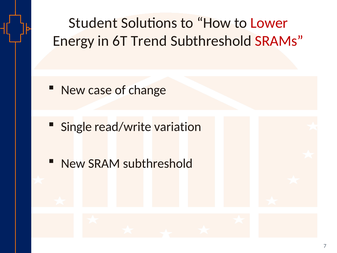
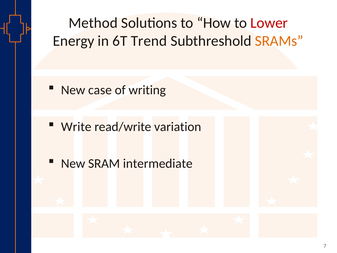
Student: Student -> Method (93, 23)
SRAMs colour: red -> orange (279, 41)
change: change -> writing (147, 90)
Single: Single -> Write (76, 127)
SRAM subthreshold: subthreshold -> intermediate (158, 163)
